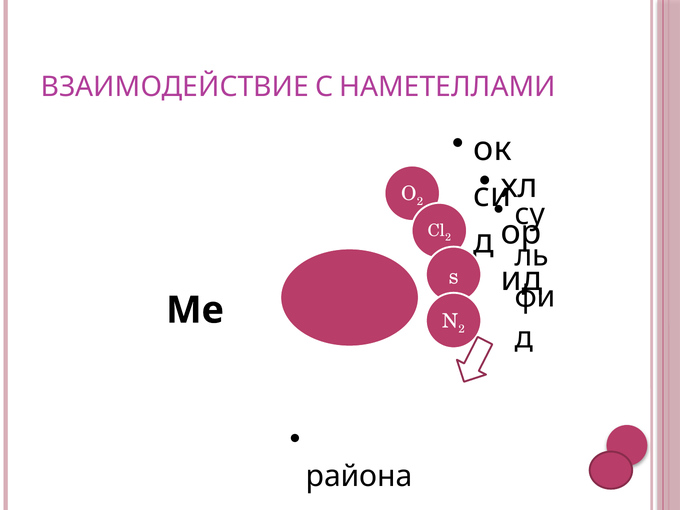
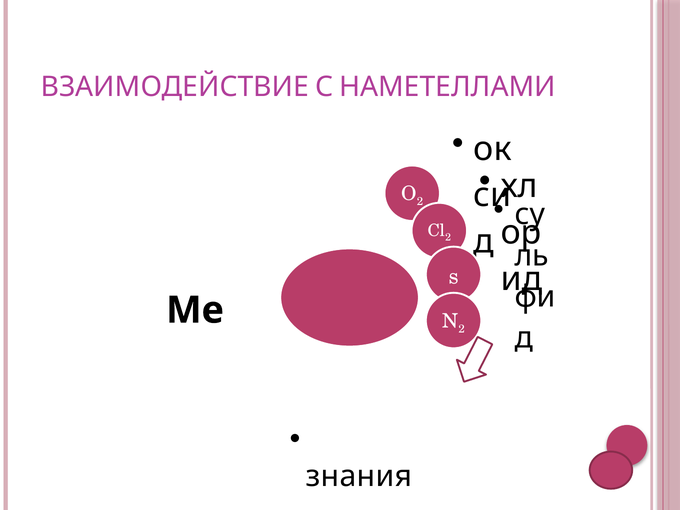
района: района -> знания (359, 476)
